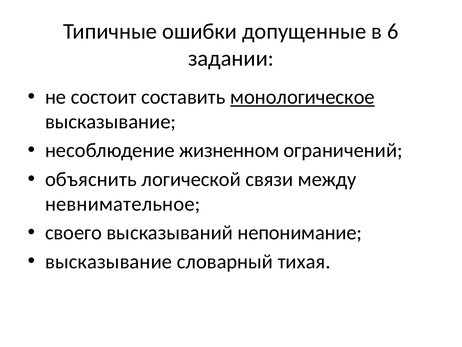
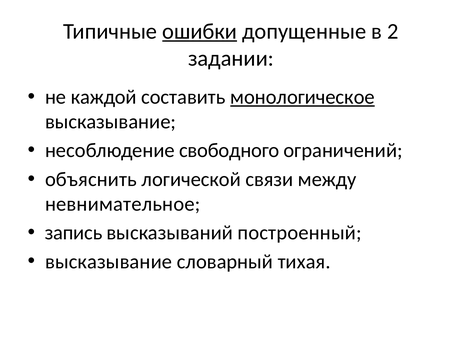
ошибки underline: none -> present (200, 31)
6: 6 -> 2 (393, 31)
состоит: состоит -> каждой (104, 97)
жизненном: жизненном -> свободного (229, 150)
своего: своего -> запись (74, 232)
непонимание: непонимание -> построенный (300, 232)
